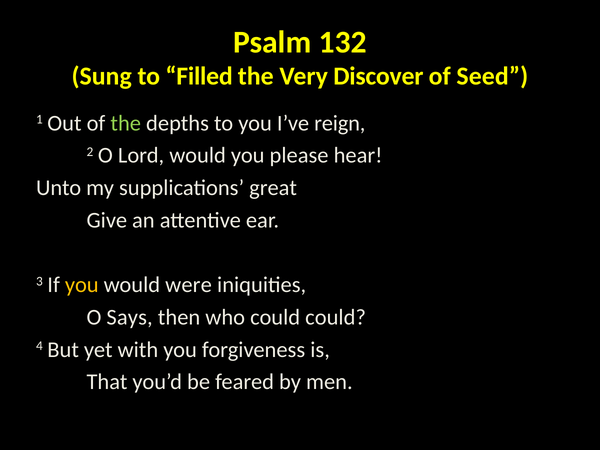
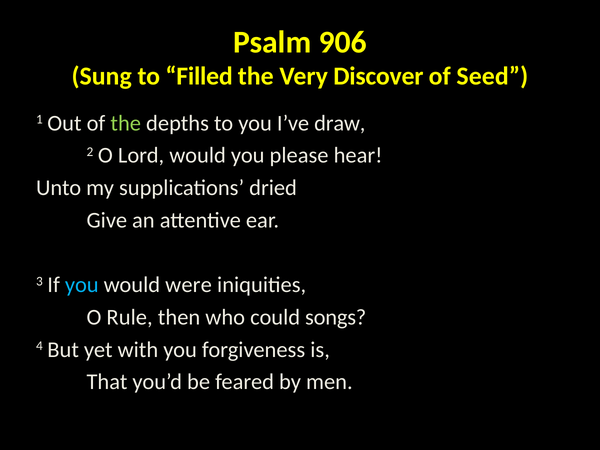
132: 132 -> 906 (343, 42)
reign: reign -> draw (340, 123)
great: great -> dried (273, 188)
you colour: yellow -> light blue (82, 285)
Says: Says -> Rule (130, 317)
could could: could -> songs (336, 317)
